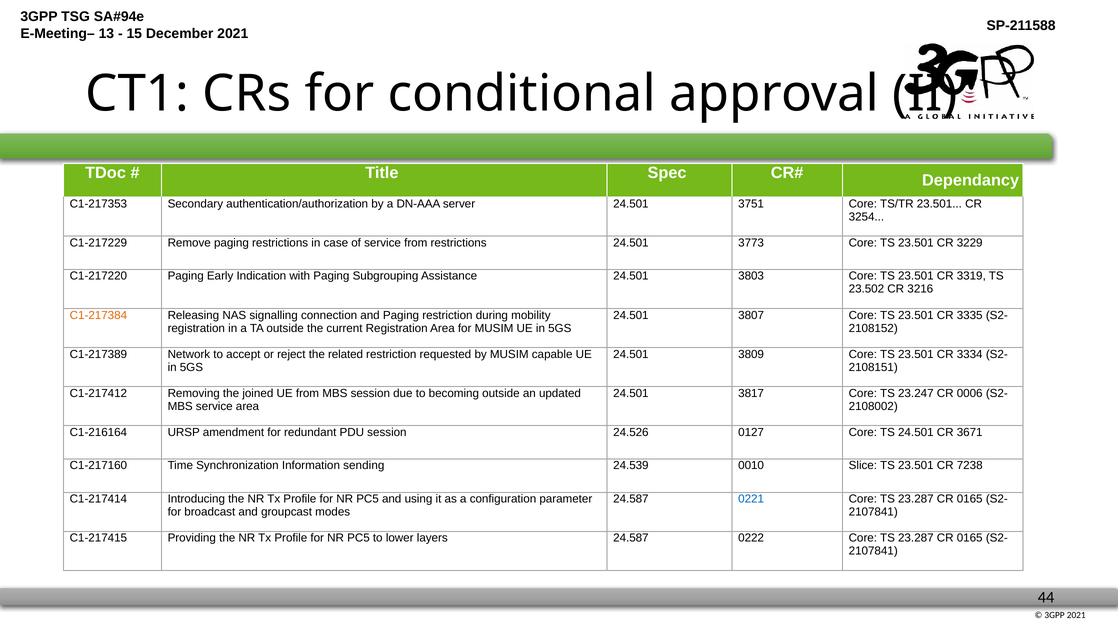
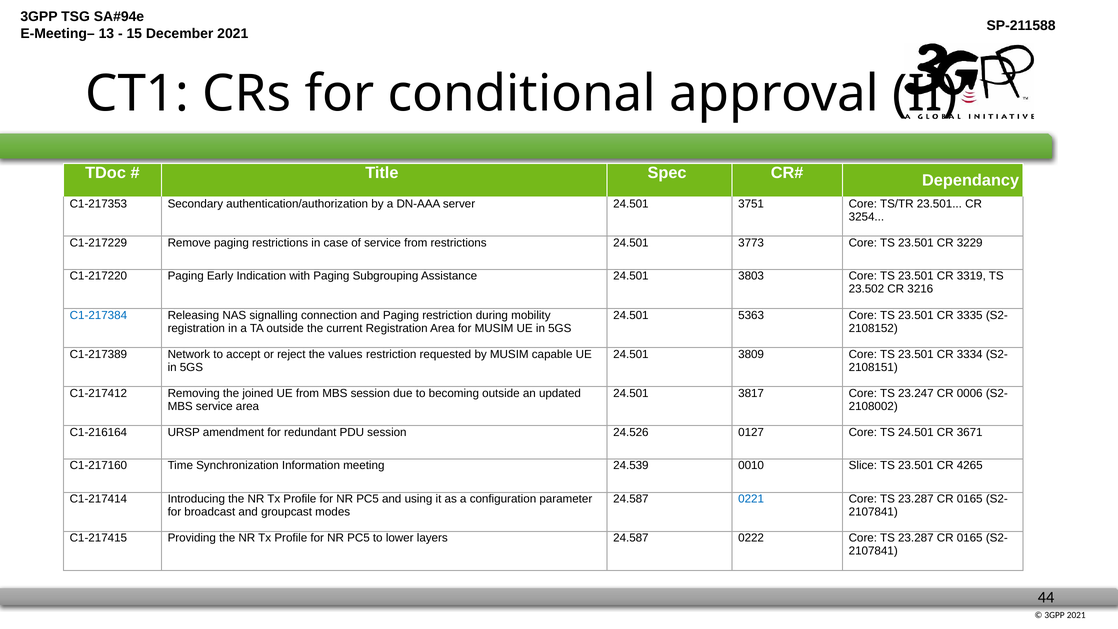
C1-217384 colour: orange -> blue (98, 315)
3807: 3807 -> 5363 (751, 315)
related: related -> values (345, 354)
sending: sending -> meeting (364, 466)
7238: 7238 -> 4265 (970, 466)
